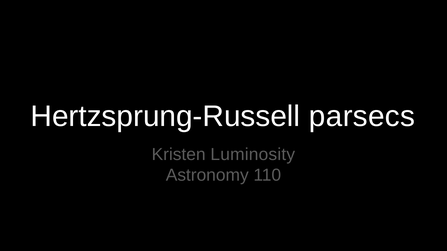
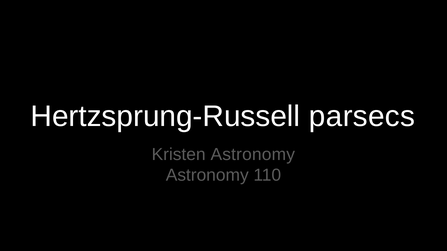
Kristen Luminosity: Luminosity -> Astronomy (253, 155)
